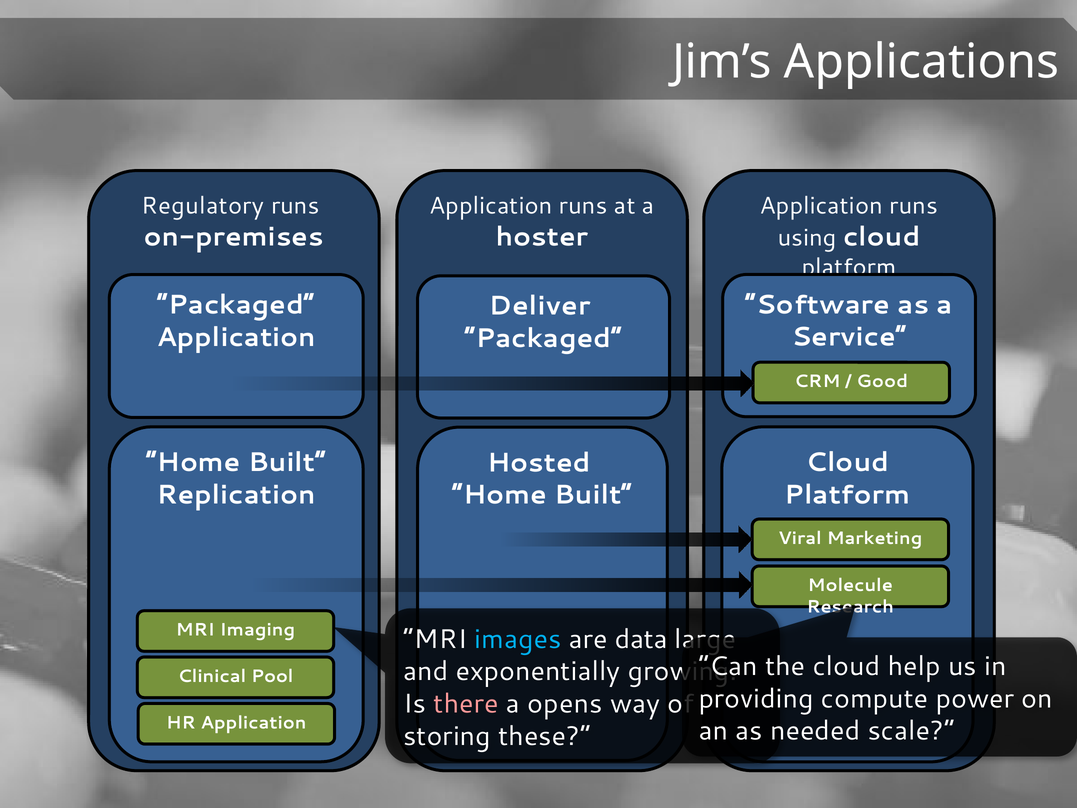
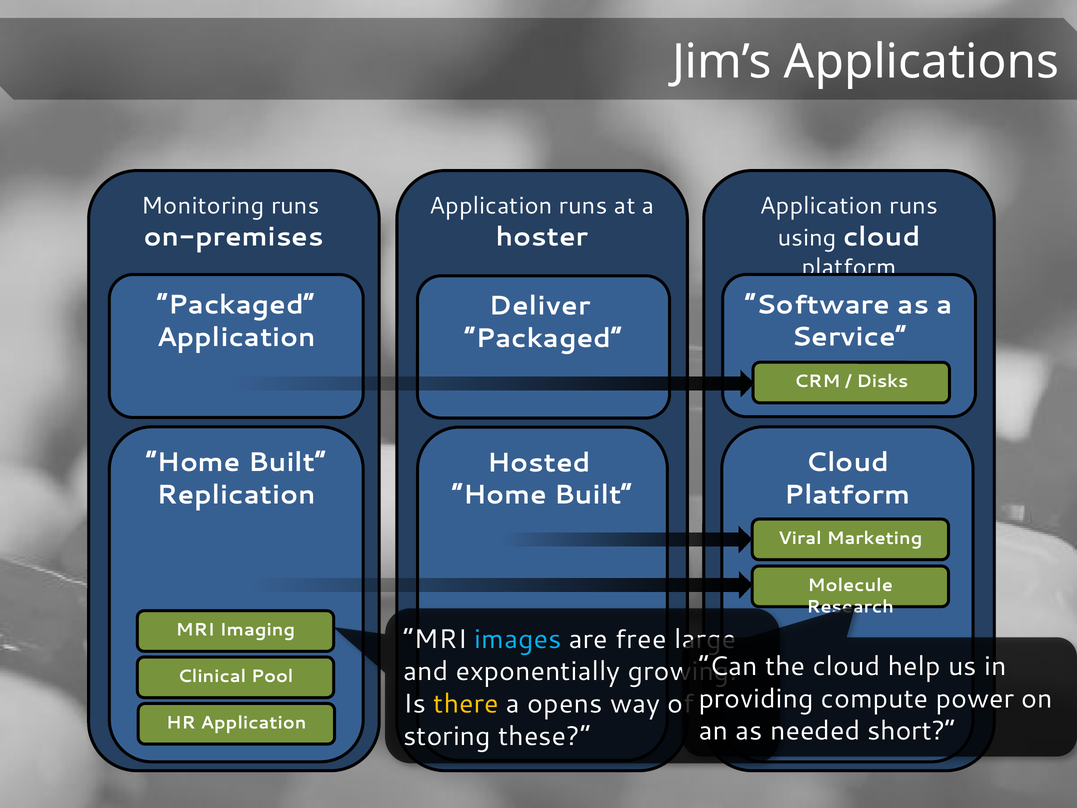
Regulatory: Regulatory -> Monitoring (203, 206)
Good: Good -> Disks (882, 381)
data: data -> free (641, 639)
there colour: pink -> yellow (466, 704)
scale: scale -> short (912, 731)
